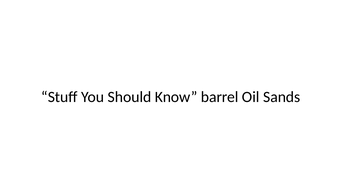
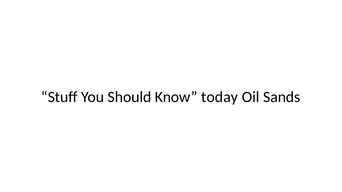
barrel: barrel -> today (220, 97)
